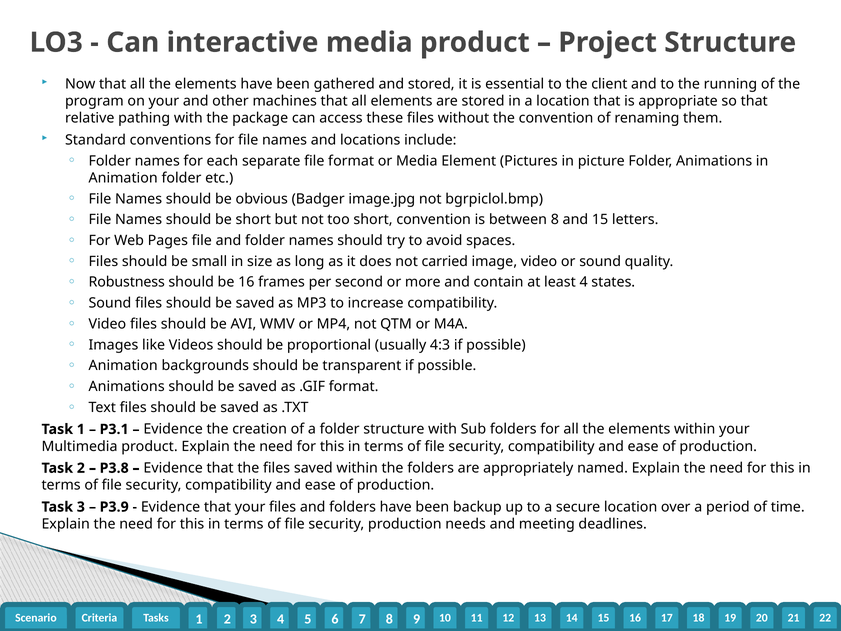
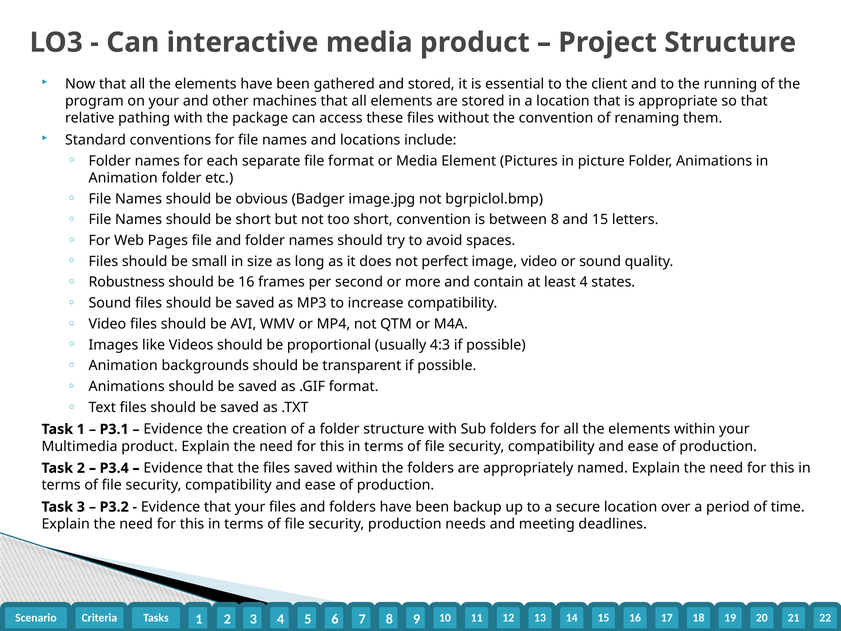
carried: carried -> perfect (445, 261)
P3.8: P3.8 -> P3.4 (114, 468)
P3.9: P3.9 -> P3.2 (114, 507)
